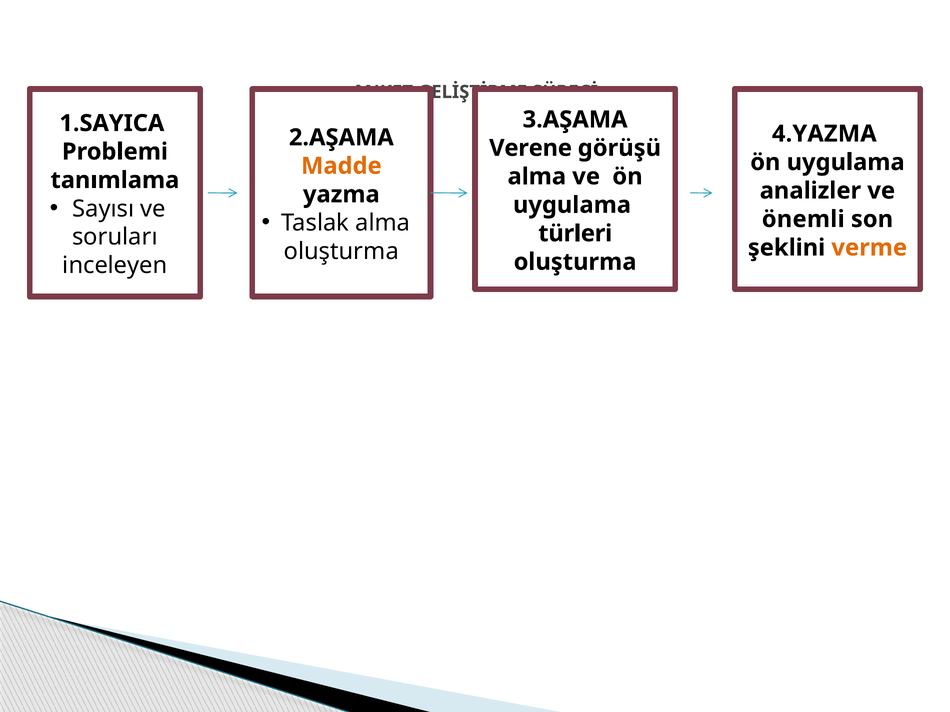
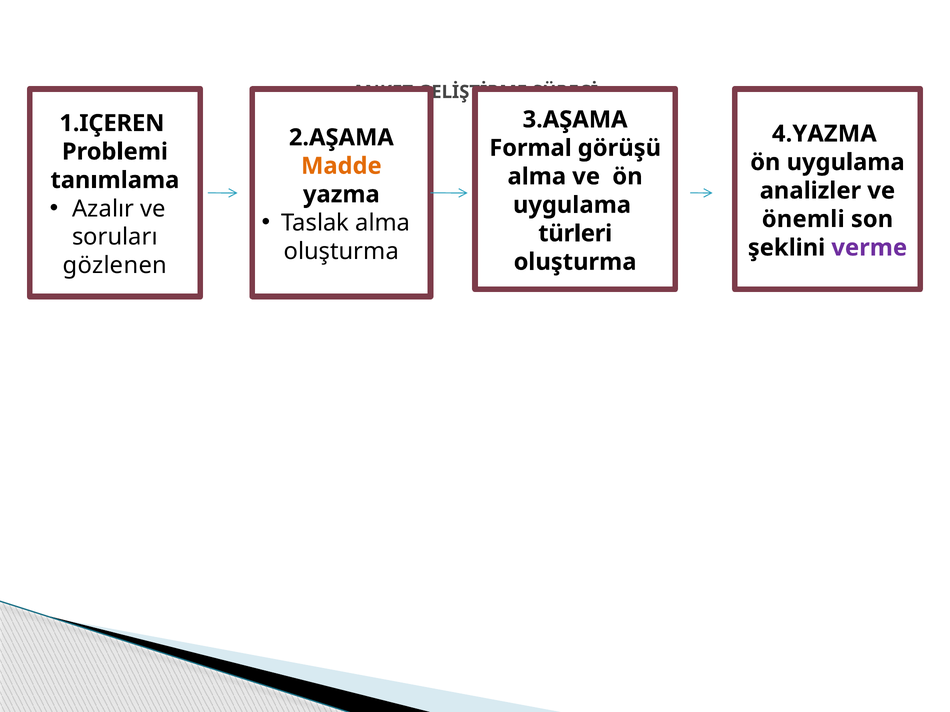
1.SAYICA: 1.SAYICA -> 1.IÇEREN (112, 123)
Verene: Verene -> Formal (530, 148)
Sayısı: Sayısı -> Azalır (103, 209)
verme colour: orange -> purple (869, 248)
inceleyen: inceleyen -> gözlenen (115, 266)
